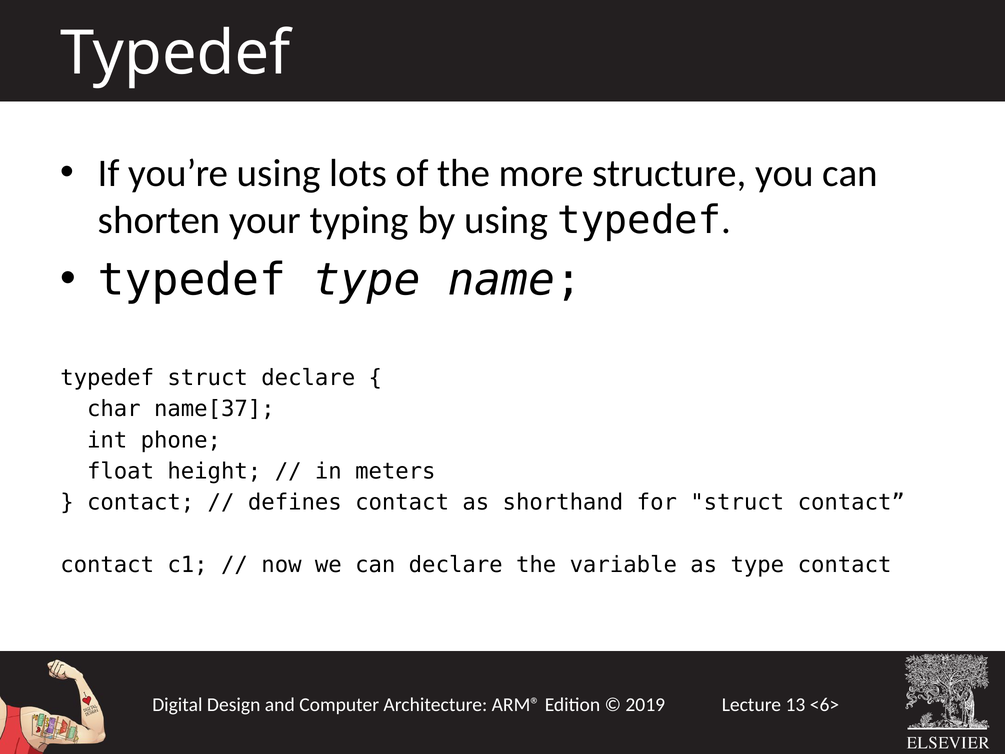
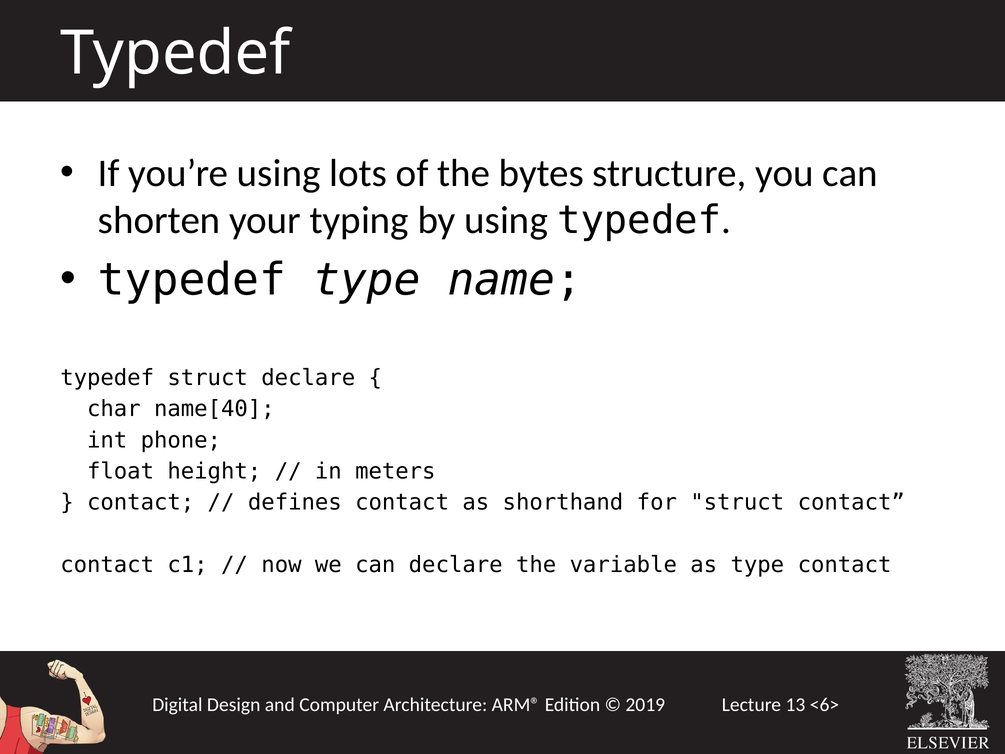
more: more -> bytes (541, 173)
name[37: name[37 -> name[40 (214, 409)
